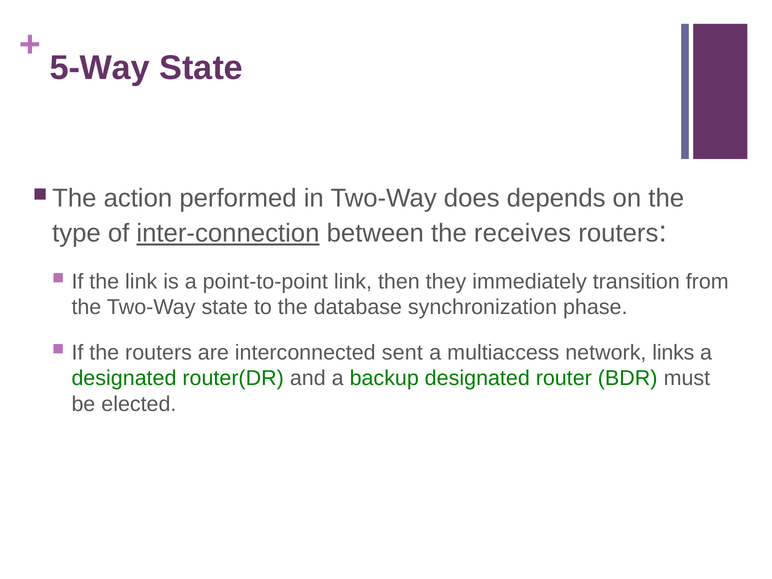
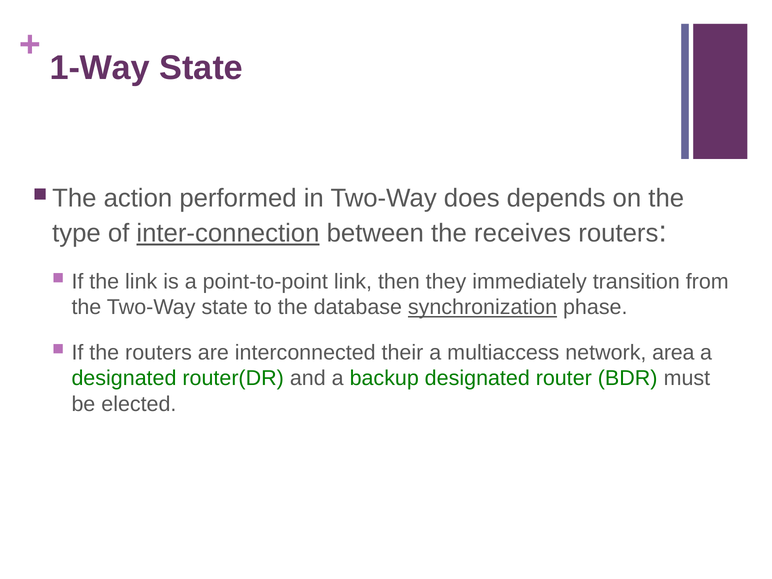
5-Way: 5-Way -> 1-Way (100, 68)
synchronization underline: none -> present (483, 307)
sent: sent -> their (402, 352)
links: links -> area (673, 352)
